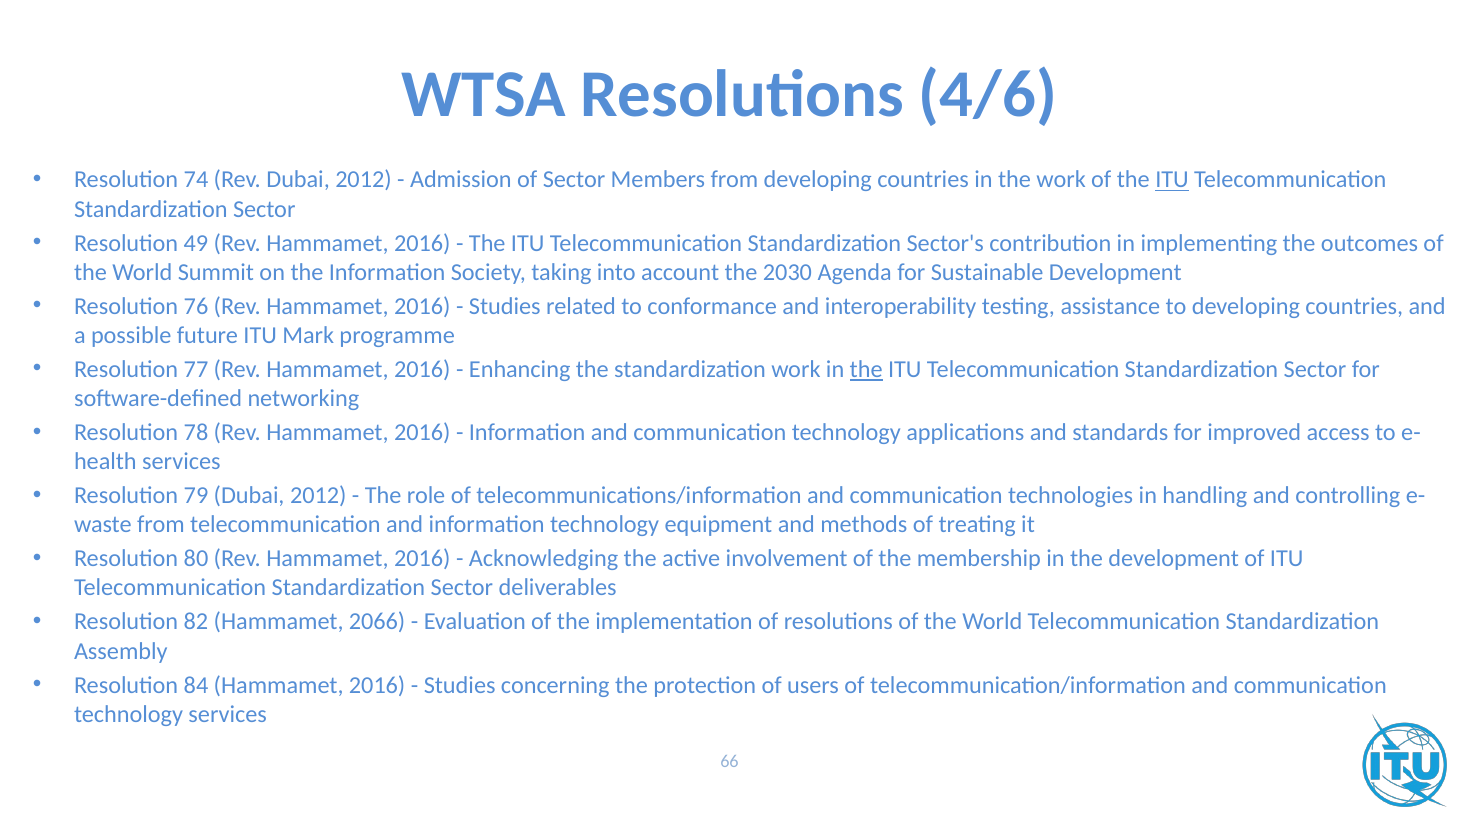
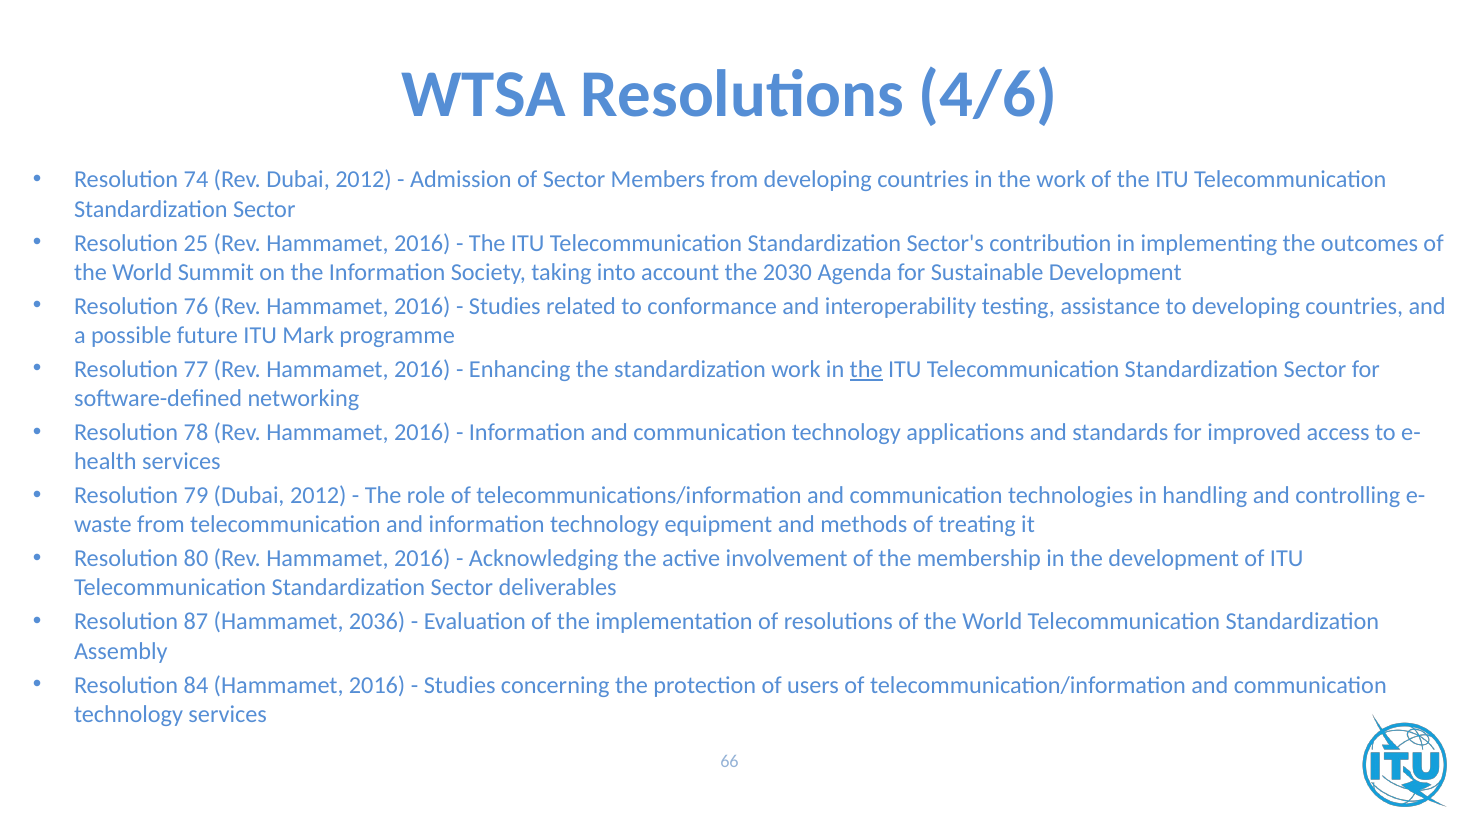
ITU underline: present -> none (1172, 180)
49: 49 -> 25 (196, 243)
82: 82 -> 87 (196, 622)
2066: 2066 -> 2036 (377, 622)
